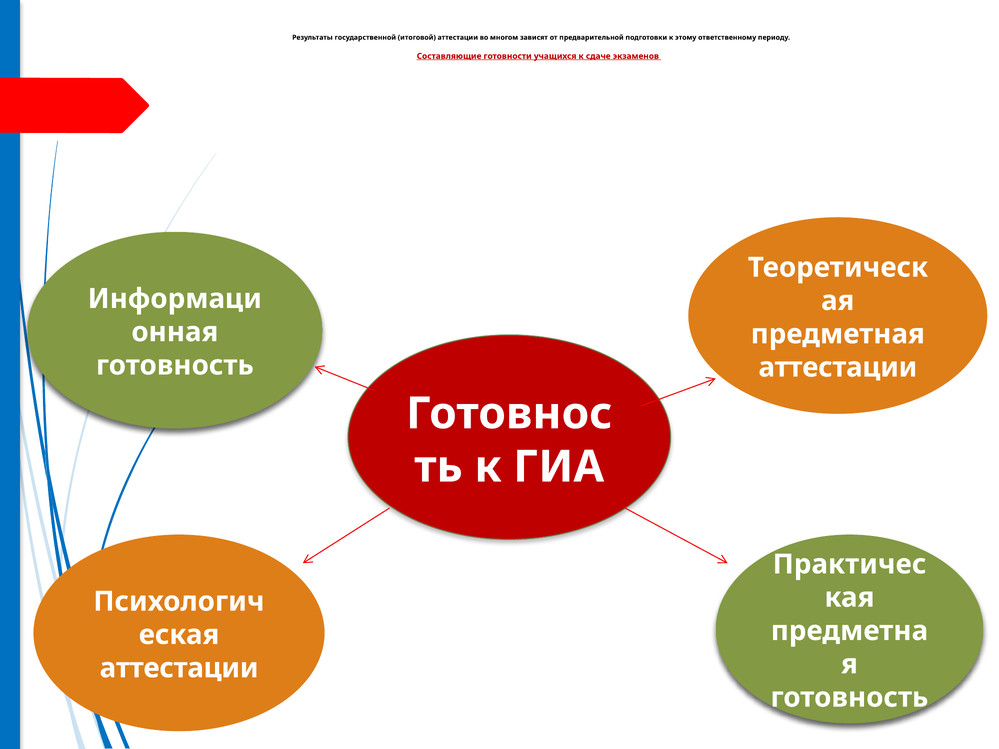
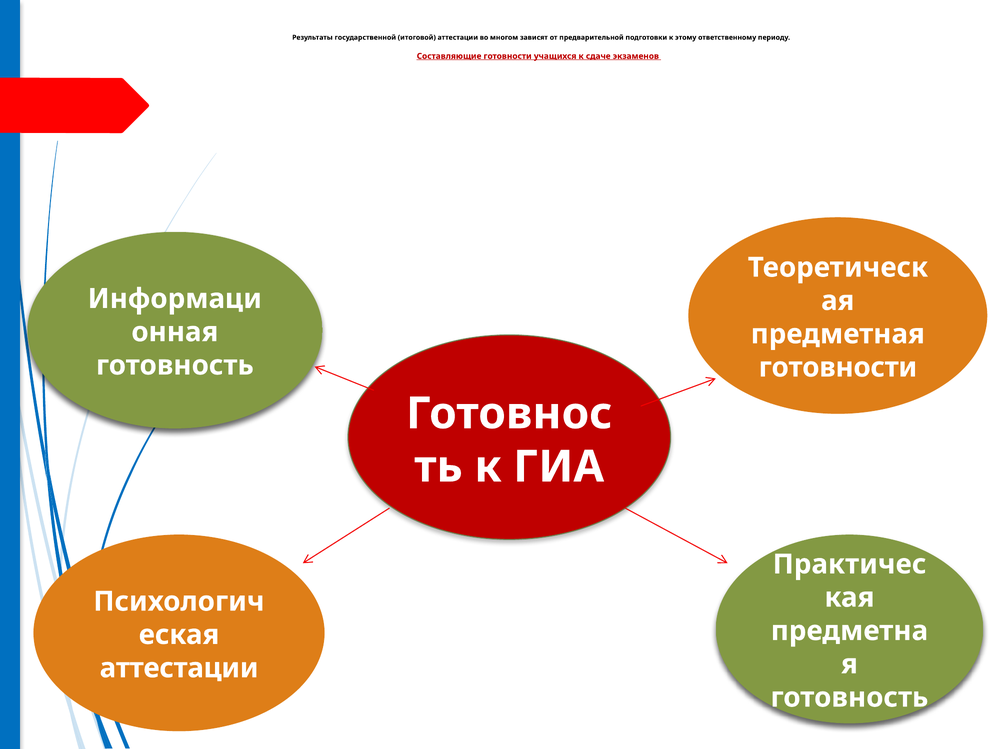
аттестации: аттестации -> готовности (838, 368)
